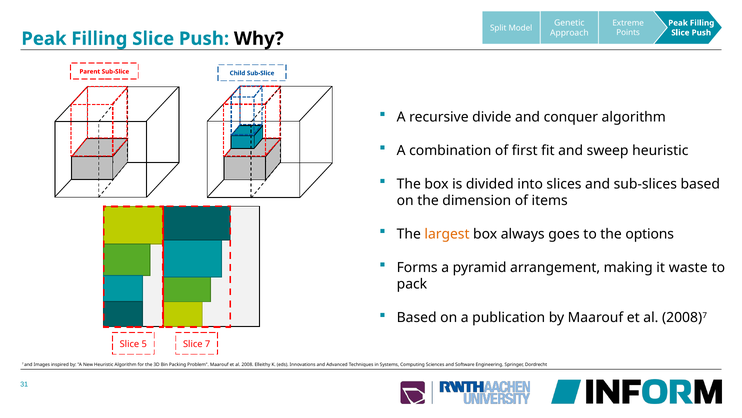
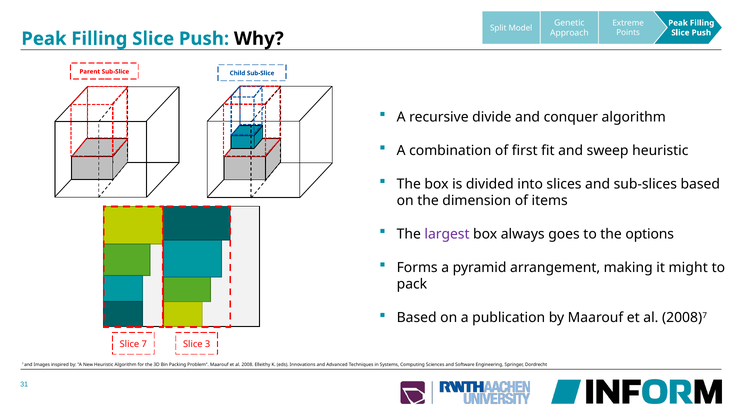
largest colour: orange -> purple (447, 234)
waste: waste -> might (688, 267)
Slice 5: 5 -> 7 (144, 344)
Slice 7: 7 -> 3 (208, 344)
